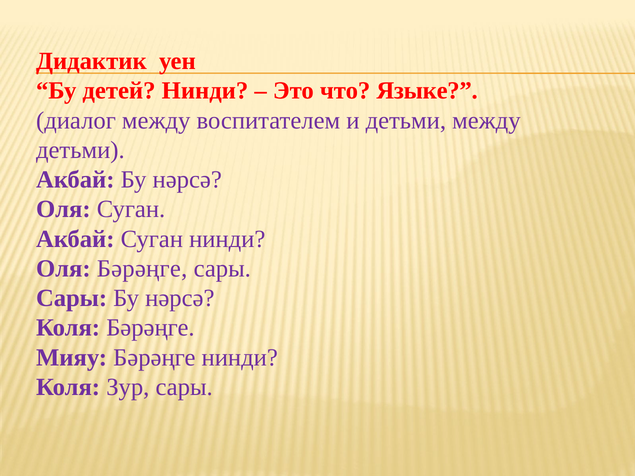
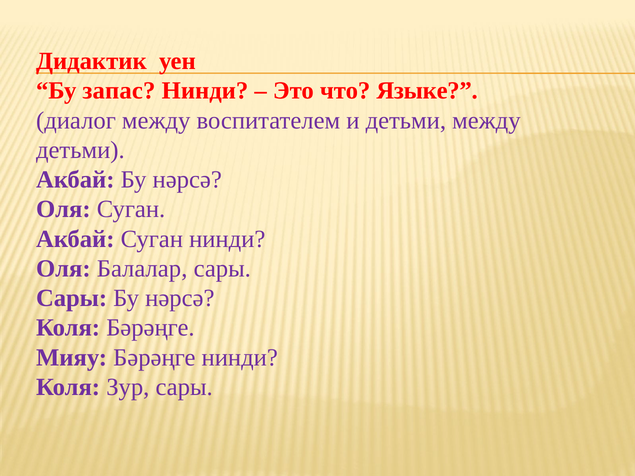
детей: детей -> запас (119, 91)
Оля Бәрәңге: Бәрәңге -> Балалар (142, 269)
